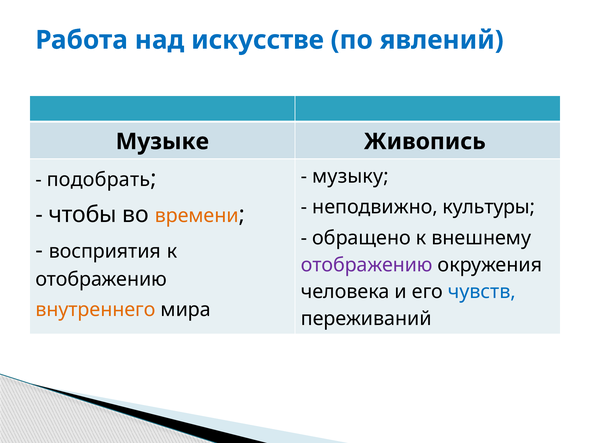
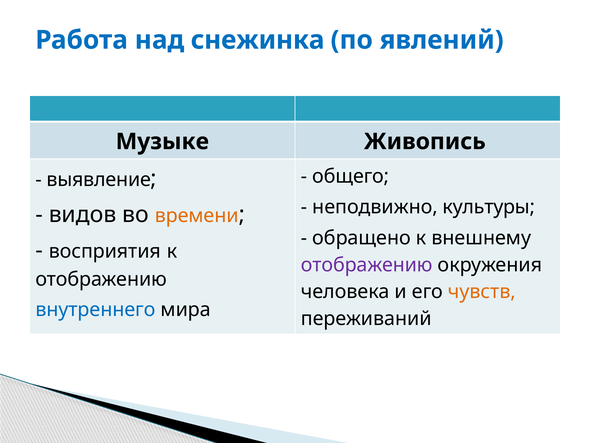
искусстве: искусстве -> снежинка (258, 40)
музыку: музыку -> общего (351, 176)
подобрать: подобрать -> выявление (99, 180)
чтобы: чтобы -> видов (83, 214)
чувств colour: blue -> orange (482, 291)
внутреннего colour: orange -> blue (95, 309)
